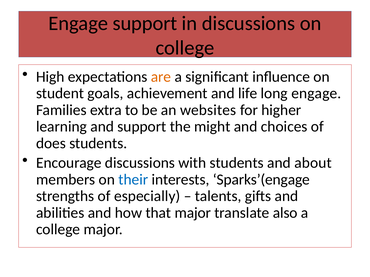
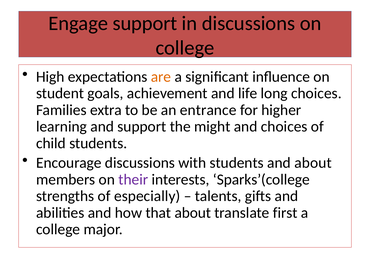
long engage: engage -> choices (316, 94)
websites: websites -> entrance (208, 110)
does: does -> child (51, 144)
their colour: blue -> purple (133, 180)
Sparks’(engage: Sparks’(engage -> Sparks’(college (261, 180)
that major: major -> about (193, 213)
also: also -> first (285, 213)
